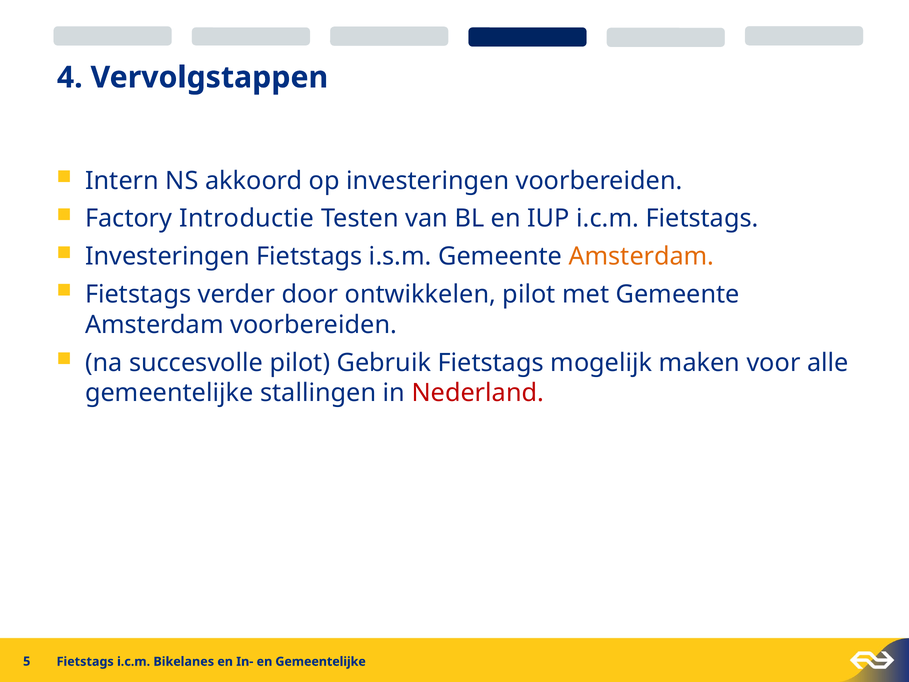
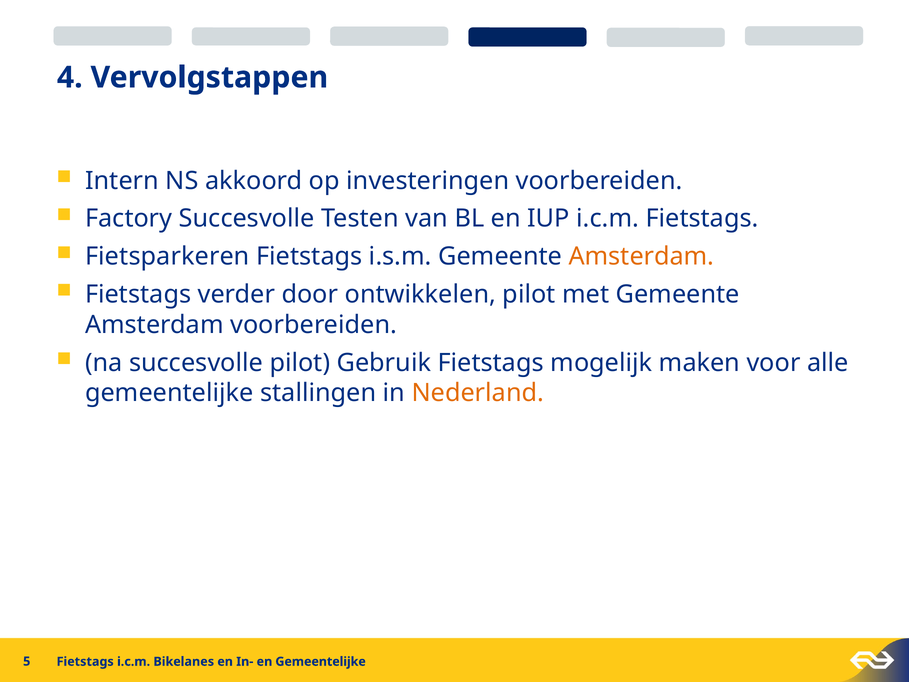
Factory Introductie: Introductie -> Succesvolle (247, 219)
Investeringen: Investeringen -> Fietsparkeren (167, 256)
Nederland colour: red -> orange (478, 393)
